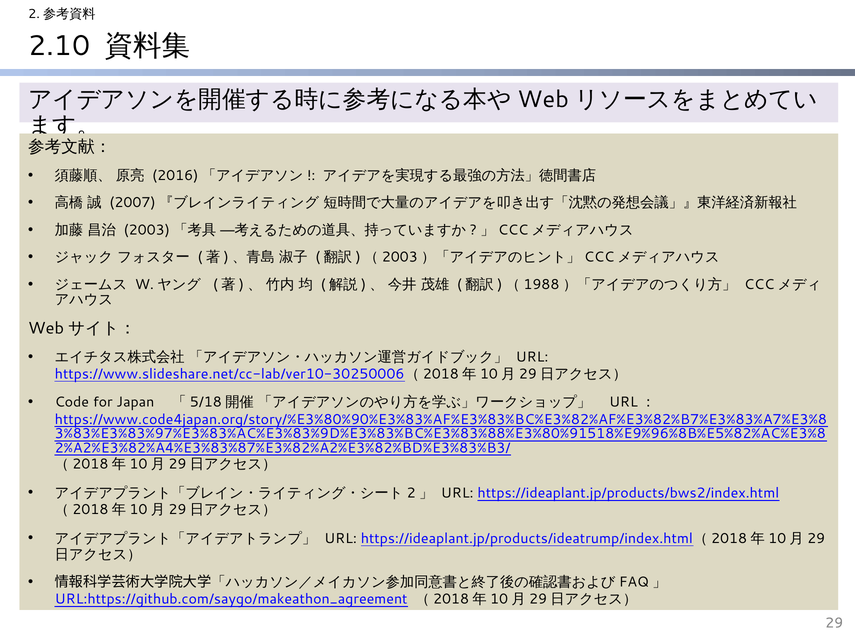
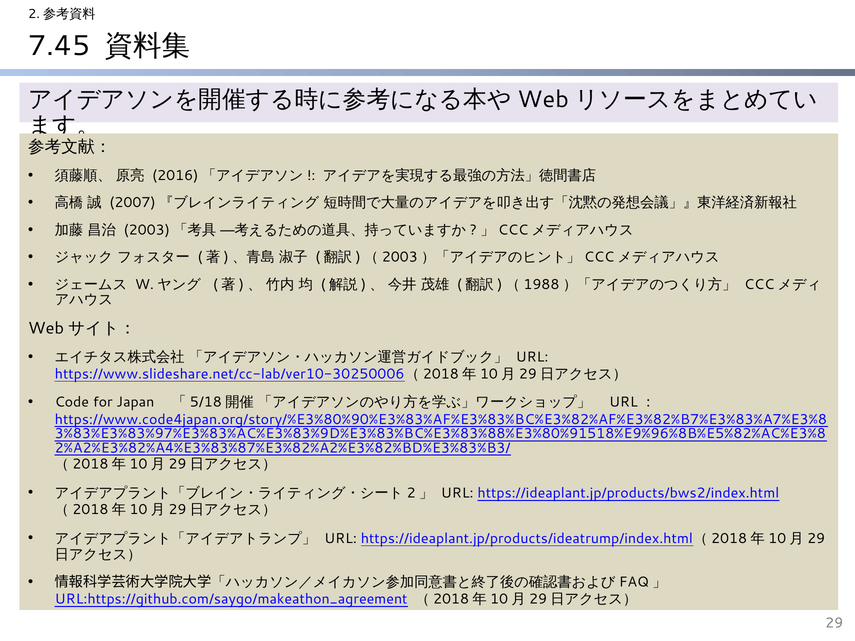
2.10: 2.10 -> 7.45 (59, 46)
